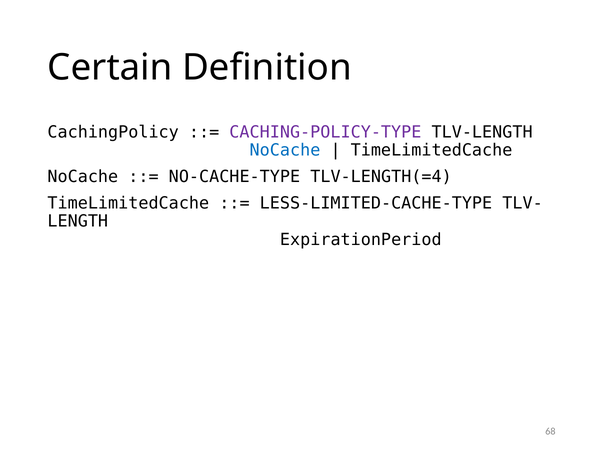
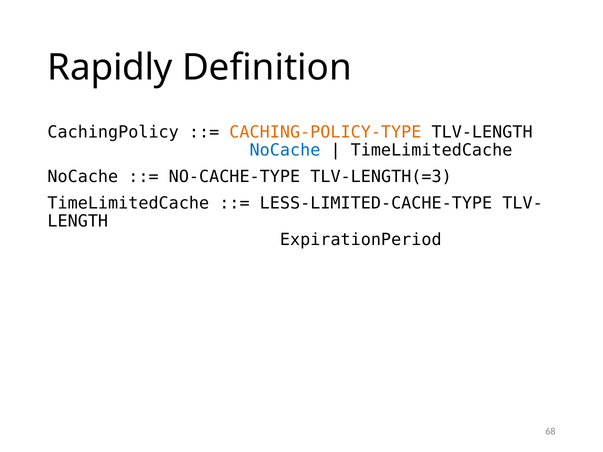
Certain: Certain -> Rapidly (110, 68)
CACHING-POLICY-TYPE colour: purple -> orange (325, 132)
TLV-LENGTH(=4: TLV-LENGTH(=4 -> TLV-LENGTH(=3 (381, 177)
